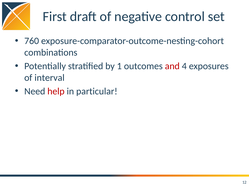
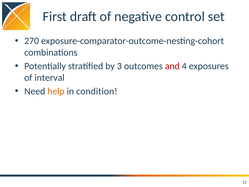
760: 760 -> 270 (32, 41)
1: 1 -> 3 (119, 66)
help colour: red -> orange (56, 91)
particular: particular -> condition (97, 91)
